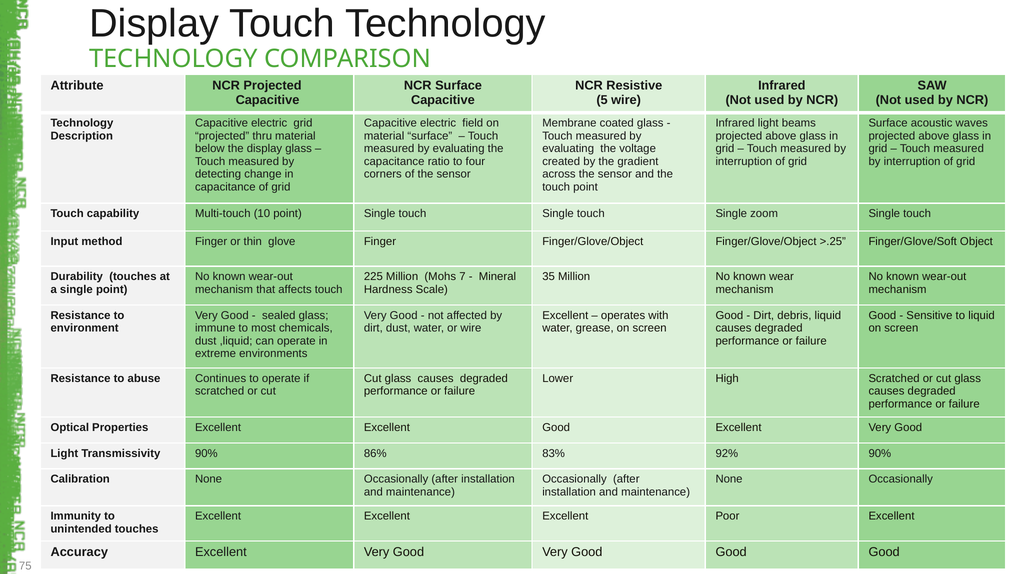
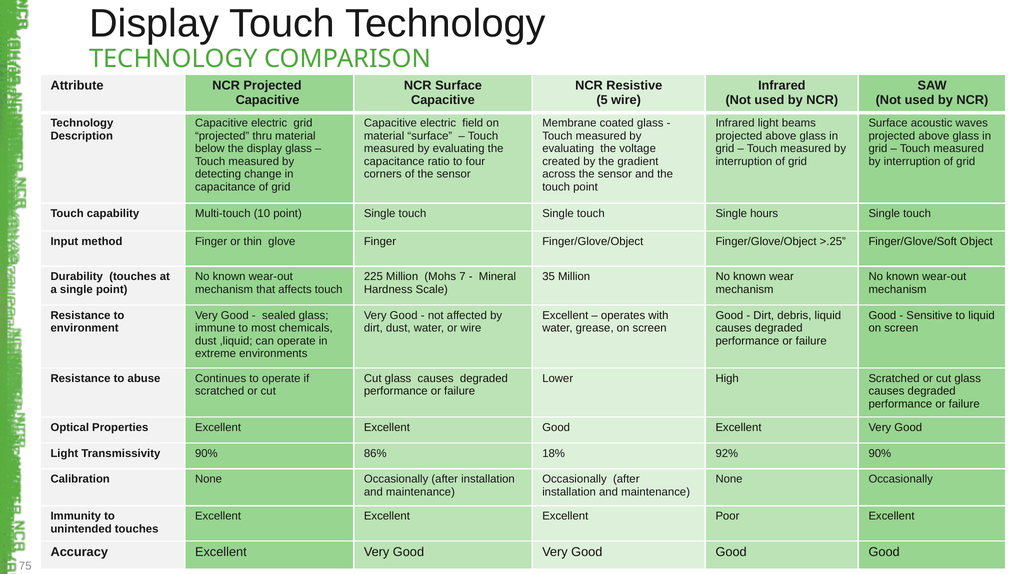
zoom: zoom -> hours (764, 214)
83%: 83% -> 18% (554, 453)
